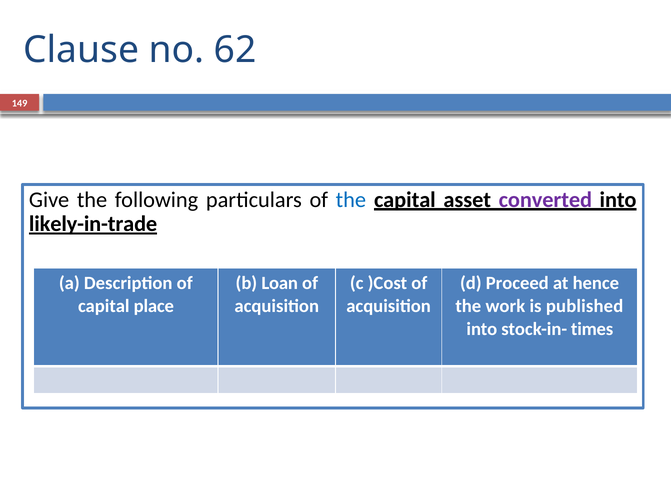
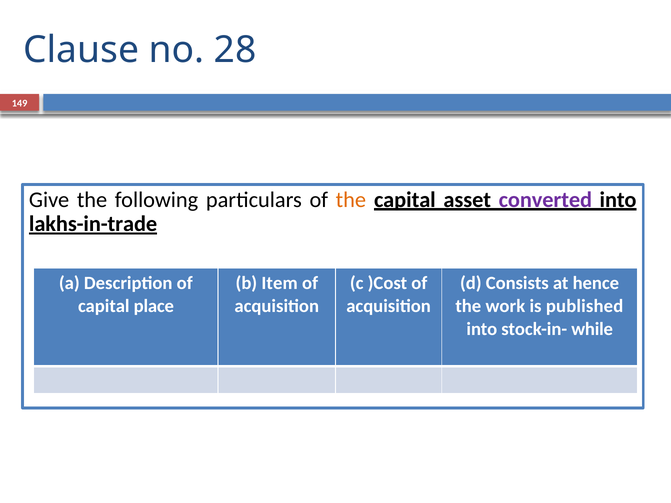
62: 62 -> 28 (235, 50)
the colour: blue -> orange (351, 200)
likely-in-trade: likely-in-trade -> lakhs-in-trade (93, 224)
Loan: Loan -> Item (280, 283)
Proceed: Proceed -> Consists (517, 283)
times: times -> while (592, 329)
